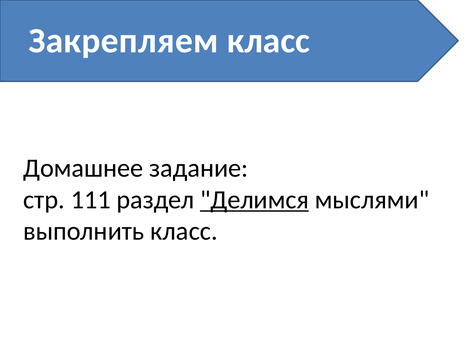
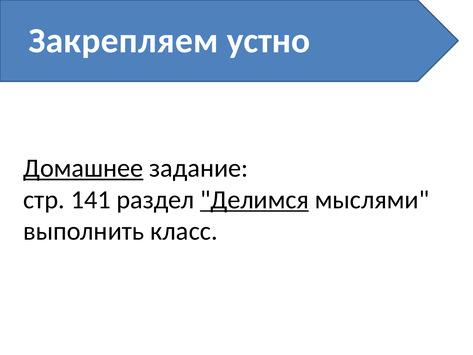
Закрепляем класс: класс -> устно (269, 41)
Домашнее underline: none -> present (83, 168)
111: 111 -> 141 (91, 200)
